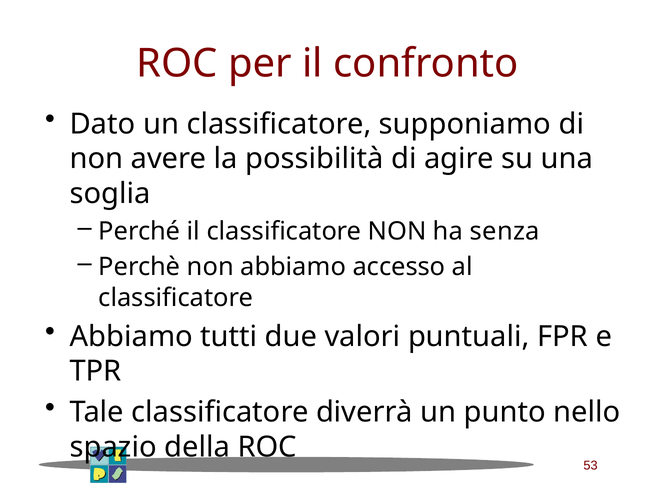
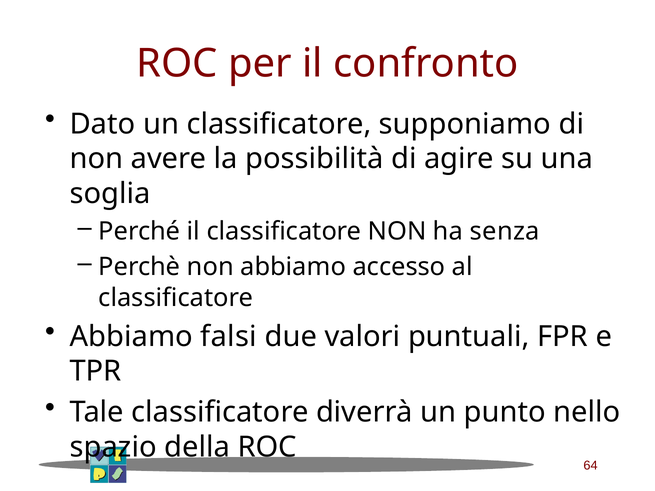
tutti: tutti -> falsi (229, 337)
53: 53 -> 64 (591, 466)
